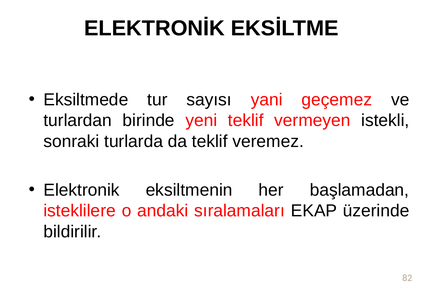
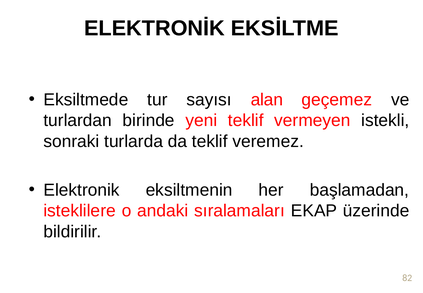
yani: yani -> alan (267, 100)
